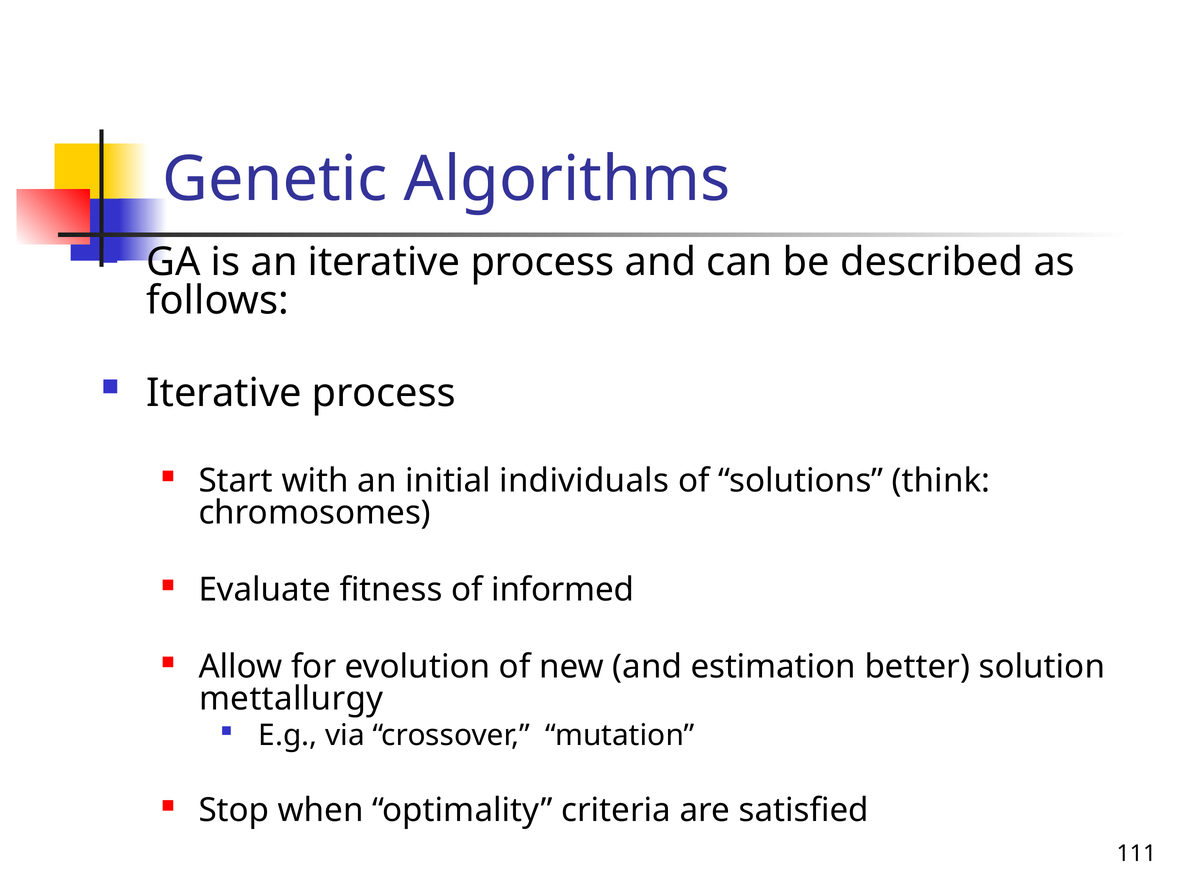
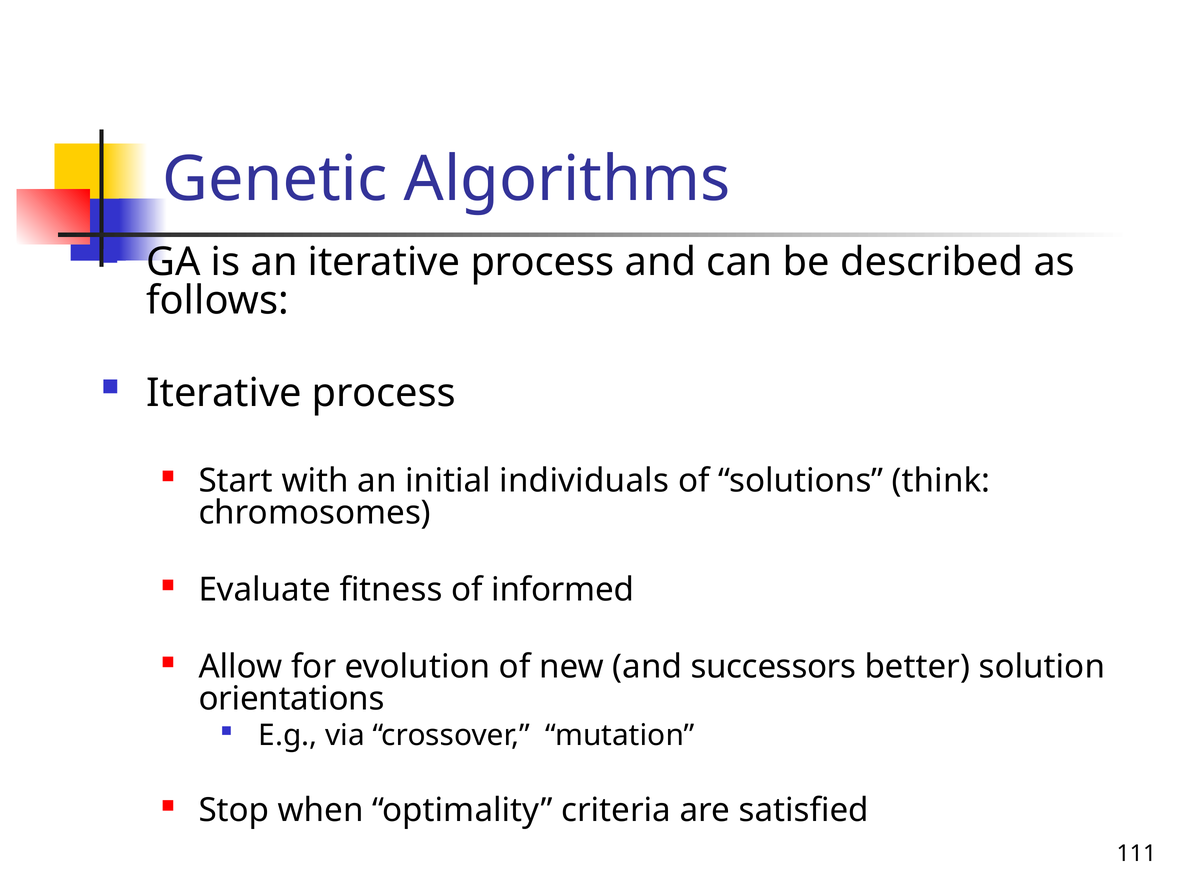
estimation: estimation -> successors (773, 667)
mettallurgy: mettallurgy -> orientations (292, 698)
